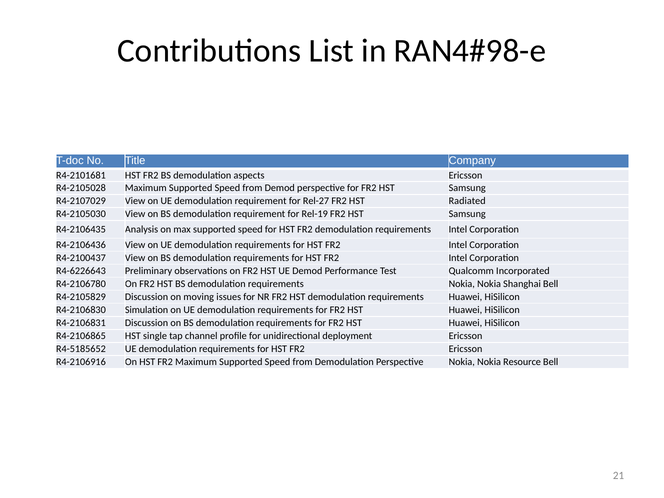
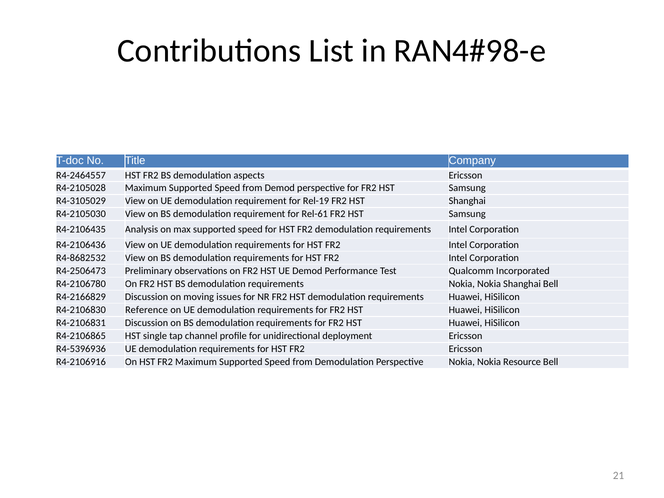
R4-2101681: R4-2101681 -> R4-2464557 (81, 175)
R4-2107029: R4-2107029 -> R4-3105029 (81, 201)
Rel-27: Rel-27 -> Rel-19 (316, 201)
HST Radiated: Radiated -> Shanghai (467, 201)
Rel-19: Rel-19 -> Rel-61 (315, 214)
R4-2100437: R4-2100437 -> R4-8682532 (81, 258)
R4-6226643: R4-6226643 -> R4-2506473 (81, 271)
R4-2105829: R4-2105829 -> R4-2166829 (81, 297)
Simulation: Simulation -> Reference (146, 310)
R4-5185652: R4-5185652 -> R4-5396936 (81, 349)
